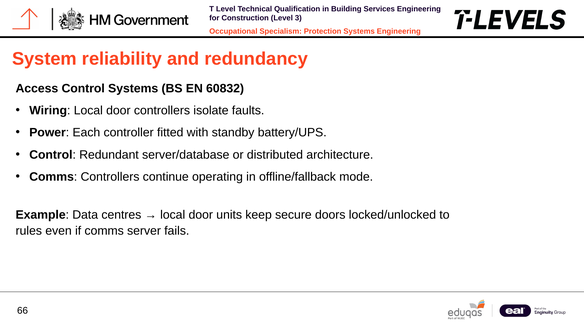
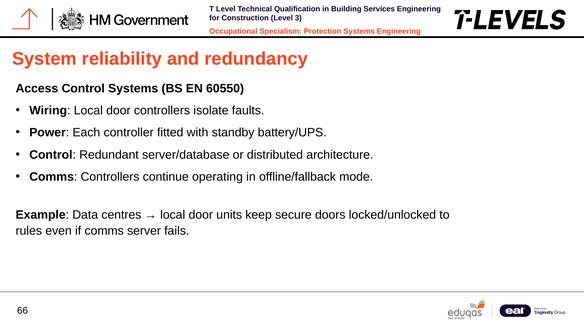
60832: 60832 -> 60550 (225, 89)
